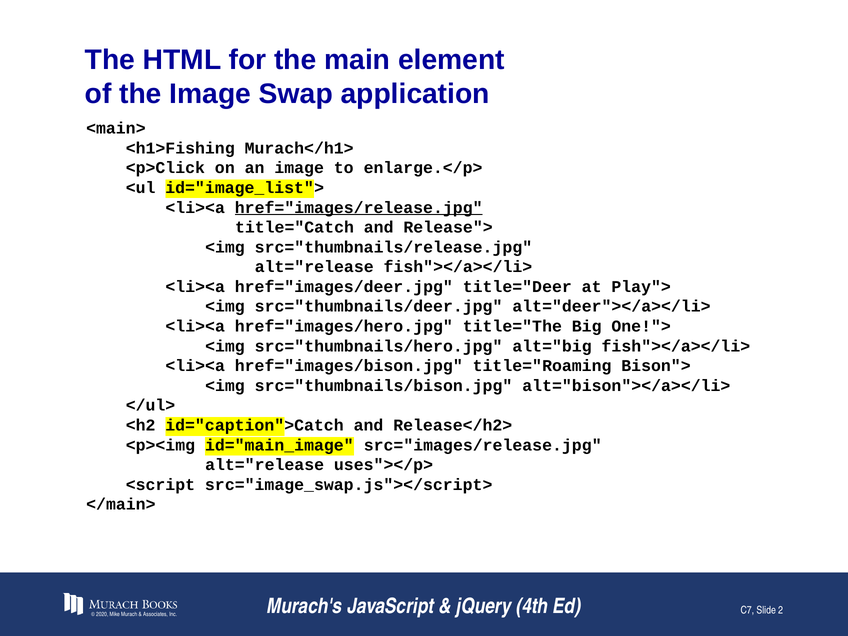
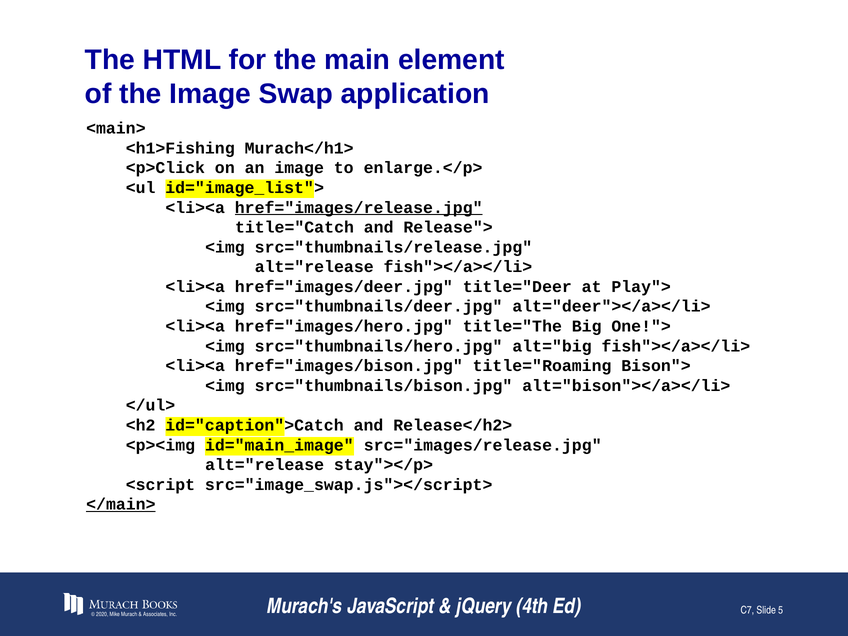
uses"></p>: uses"></p> -> stay"></p> (384, 465)
</main> underline: none -> present (121, 505)
2: 2 -> 5 (781, 610)
